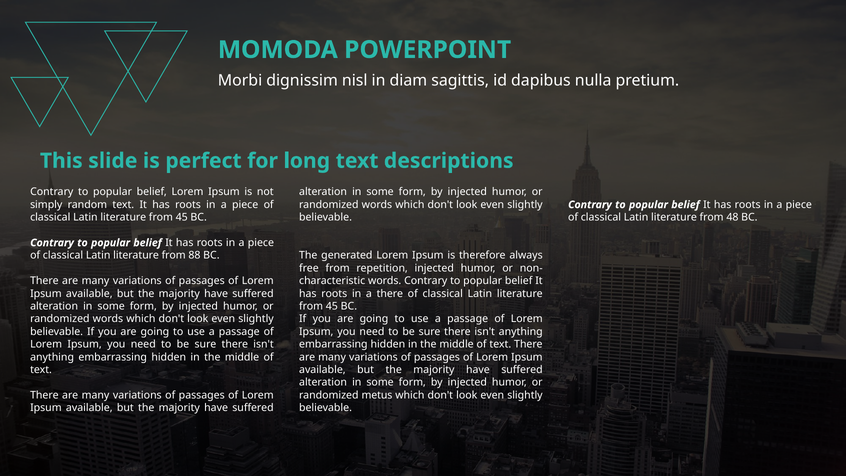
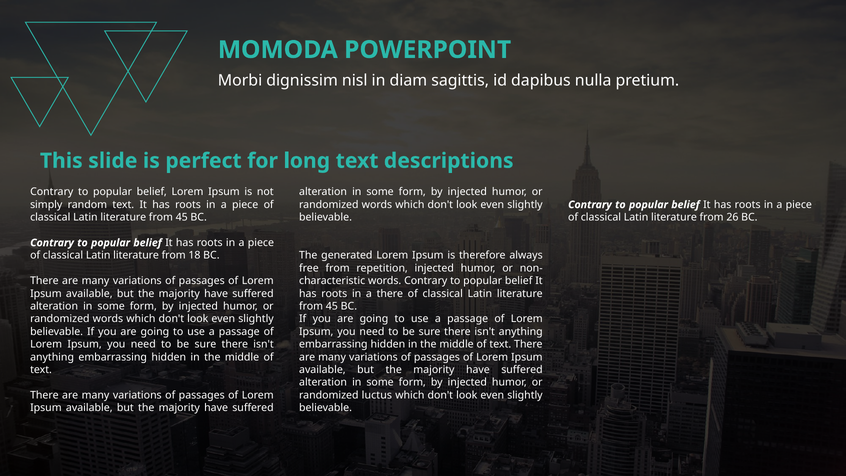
48: 48 -> 26 (732, 217)
88: 88 -> 18 (195, 255)
metus: metus -> luctus (377, 395)
